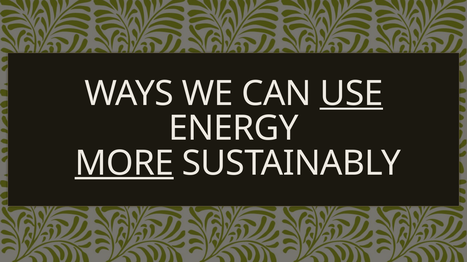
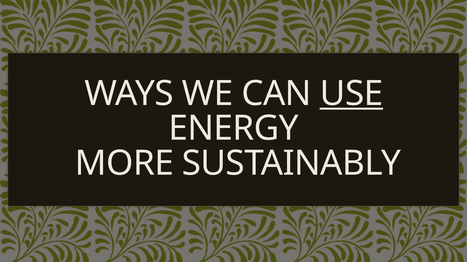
MORE underline: present -> none (124, 164)
